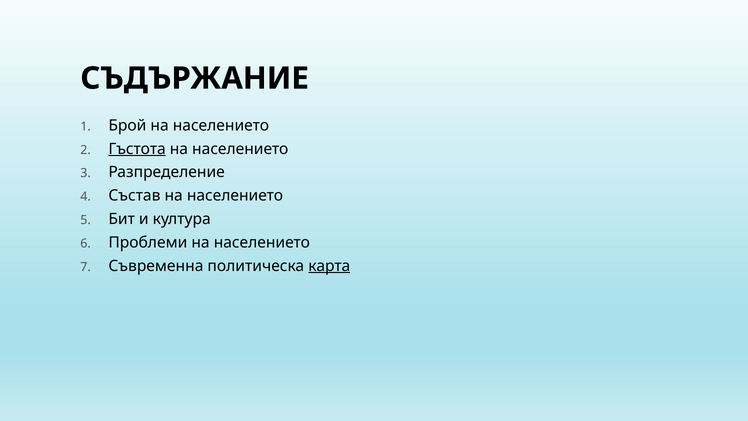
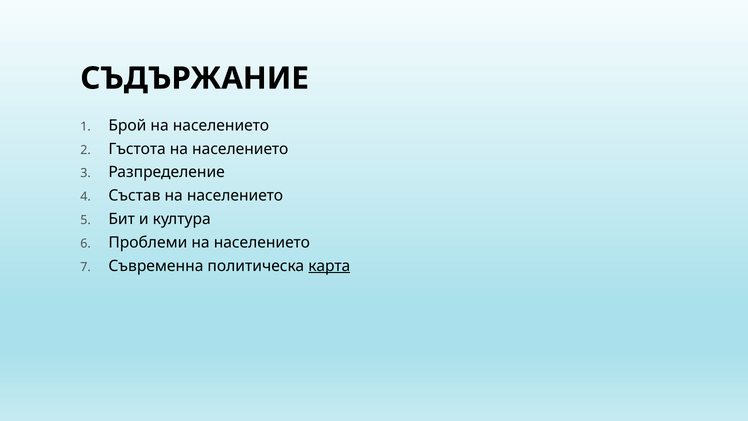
Гъстота underline: present -> none (137, 149)
